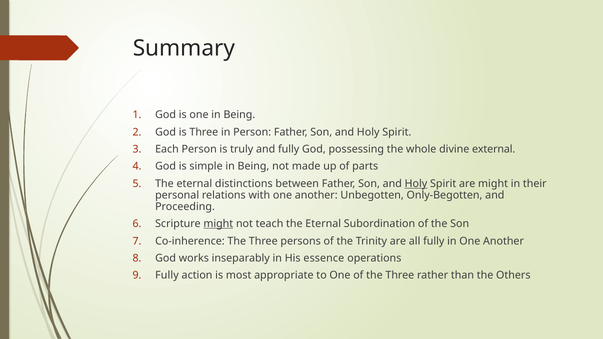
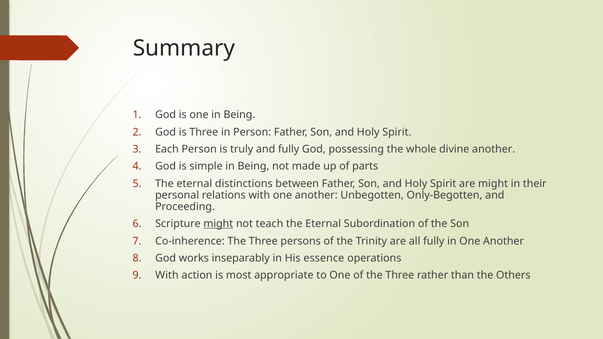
divine external: external -> another (494, 149)
Holy underline: present -> none (416, 184)
Fully: Fully -> With (167, 275)
